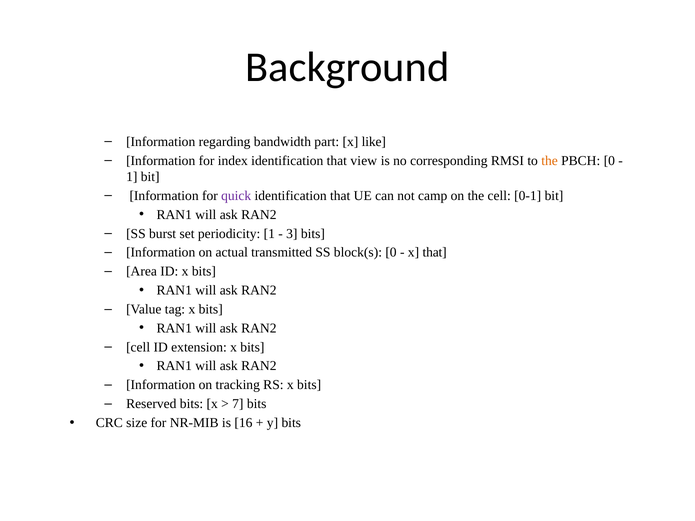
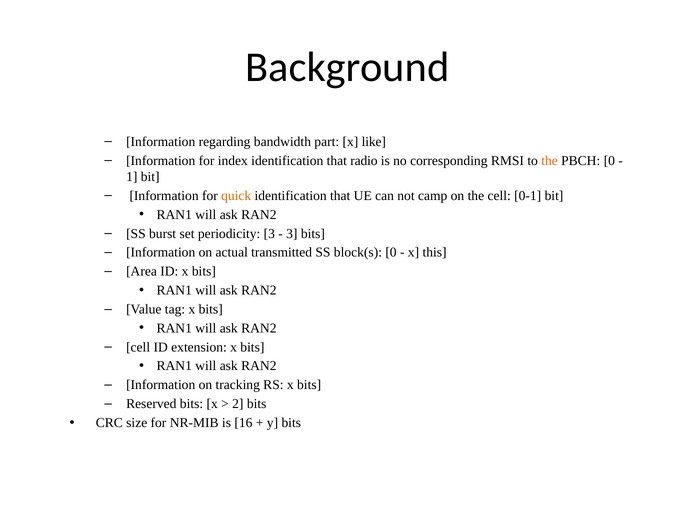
view: view -> radio (364, 161)
quick colour: purple -> orange (236, 196)
periodicity 1: 1 -> 3 (269, 234)
x that: that -> this (435, 253)
7: 7 -> 2 (238, 404)
